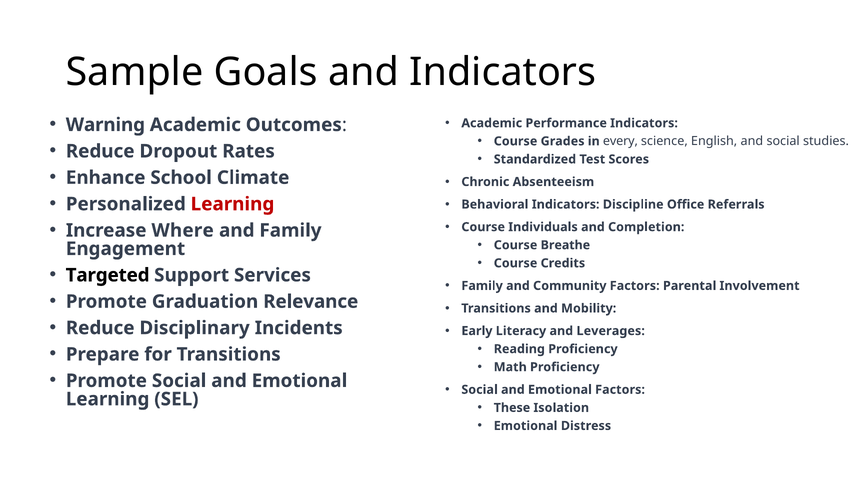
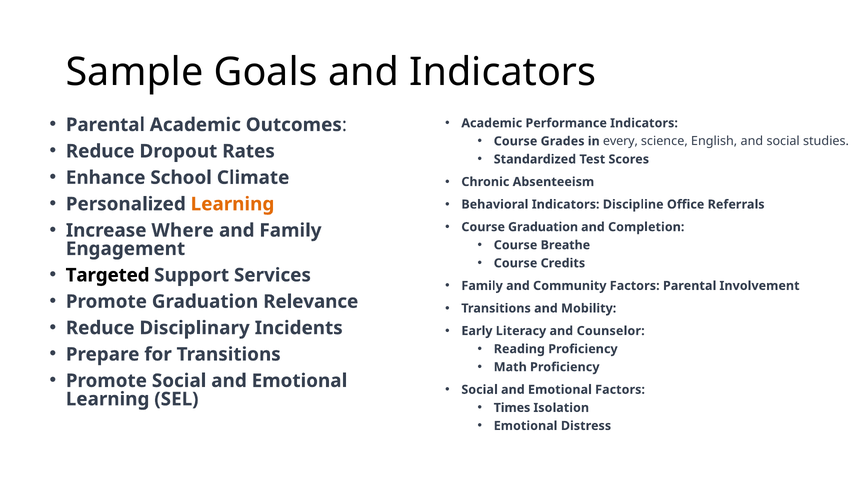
Warning: Warning -> Parental (105, 125)
Learning colour: red -> orange (232, 204)
Course Individuals: Individuals -> Graduation (543, 227)
Leverages: Leverages -> Counselor (611, 331)
These: These -> Times (512, 408)
